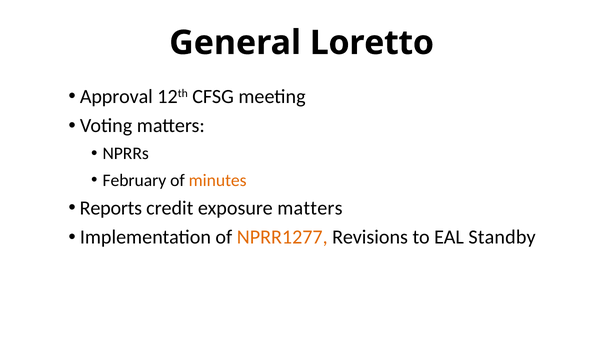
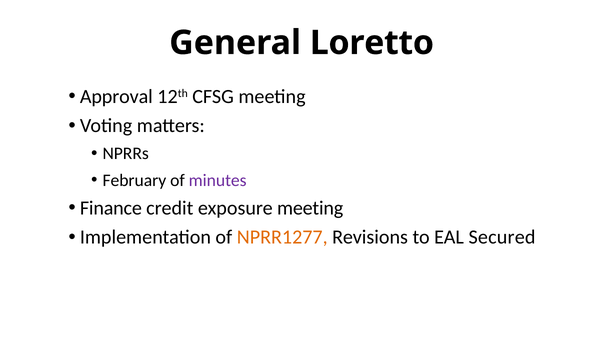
minutes colour: orange -> purple (218, 180)
Reports: Reports -> Finance (111, 208)
exposure matters: matters -> meeting (310, 208)
Standby: Standby -> Secured (502, 237)
